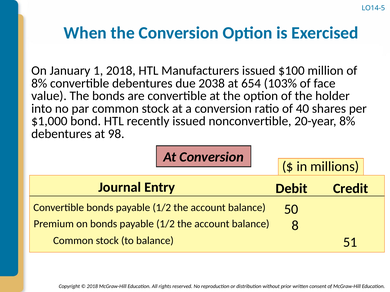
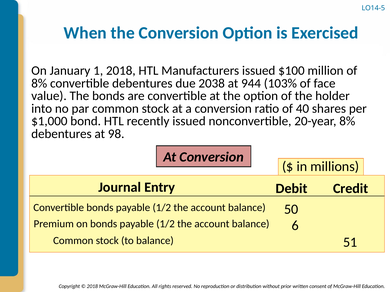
654: 654 -> 944 (251, 83)
8: 8 -> 6 (295, 226)
